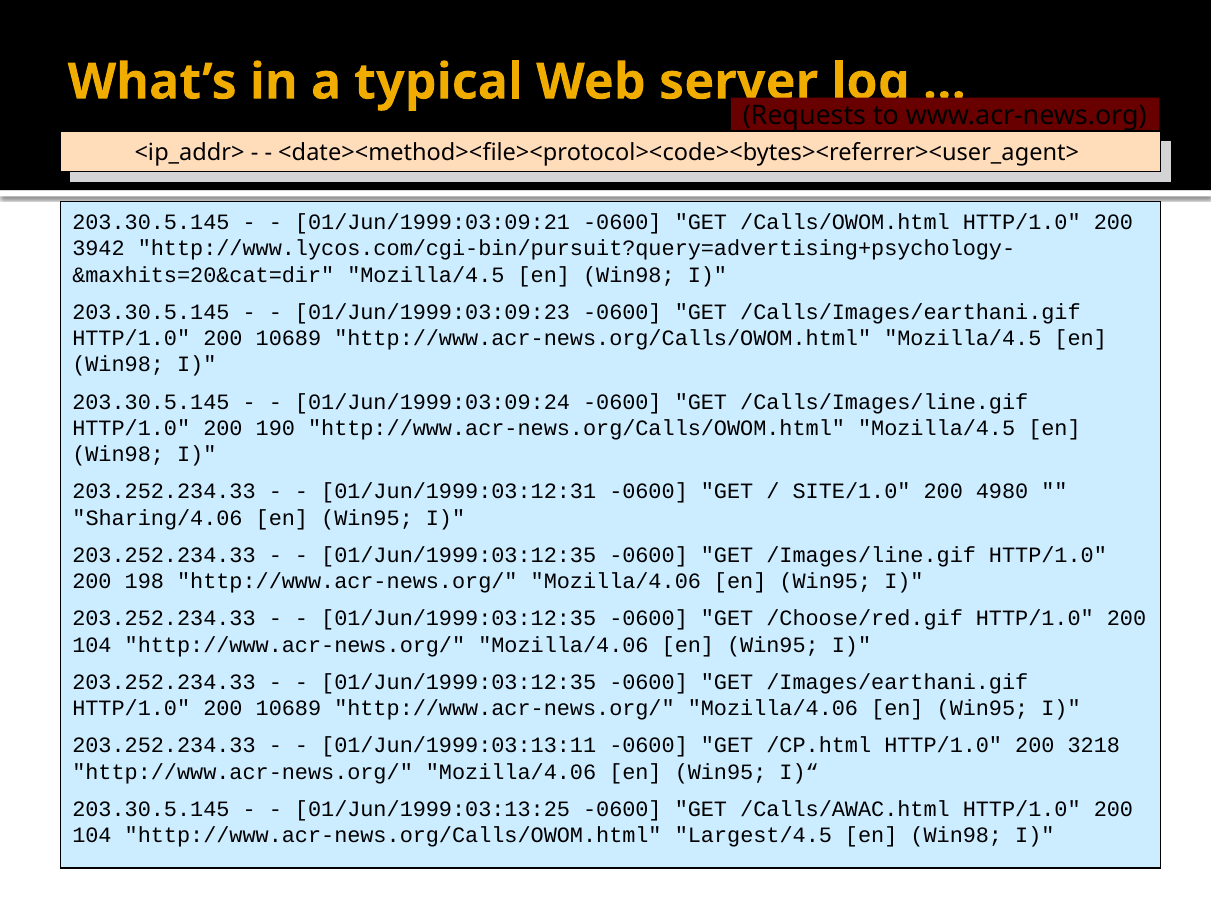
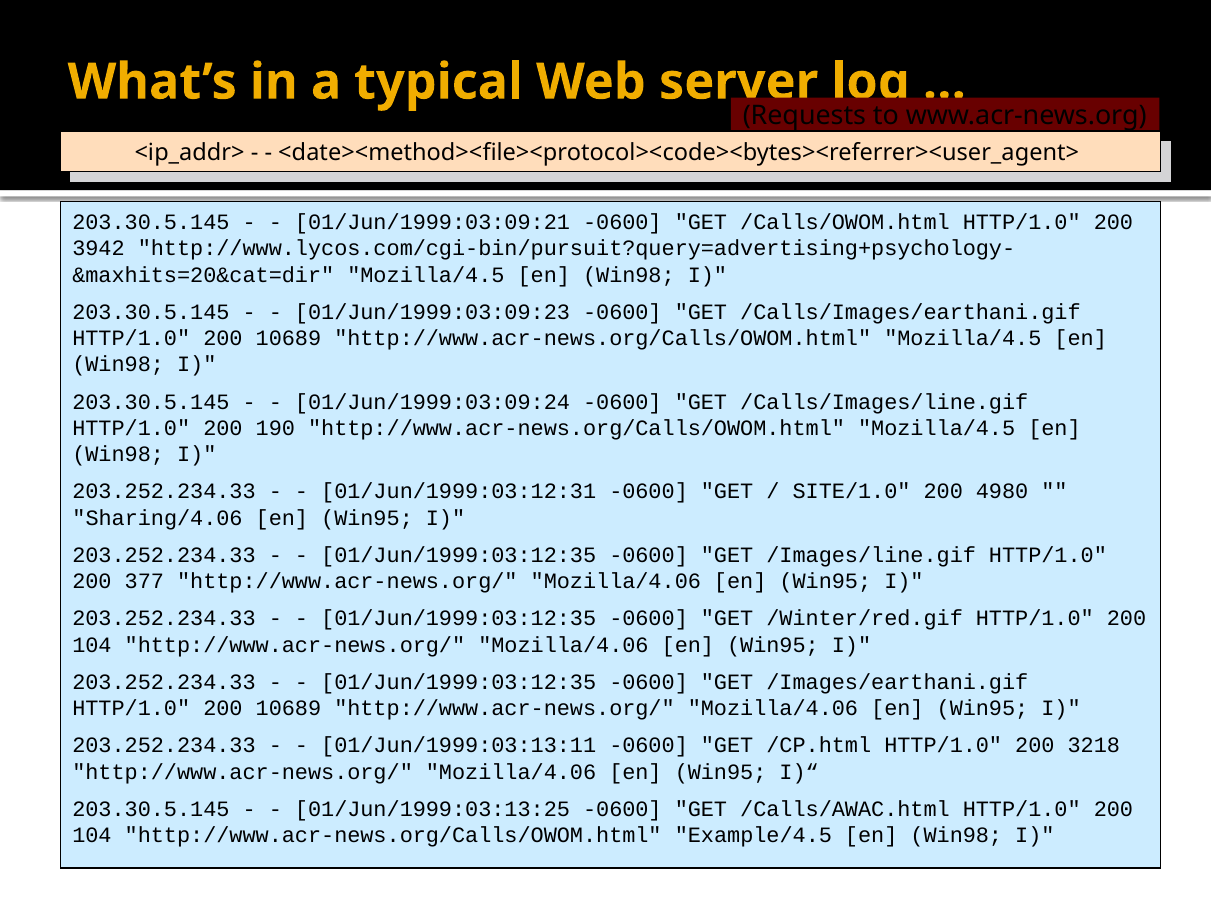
198: 198 -> 377 (144, 581)
/Choose/red.gif: /Choose/red.gif -> /Winter/red.gif (865, 618)
Largest/4.5: Largest/4.5 -> Example/4.5 (753, 835)
